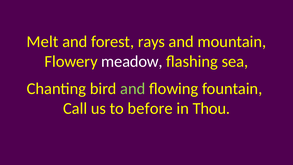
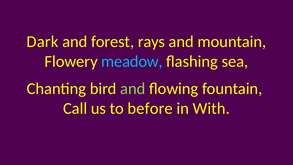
Melt: Melt -> Dark (42, 42)
meadow colour: white -> light blue (132, 61)
Thou: Thou -> With (211, 108)
